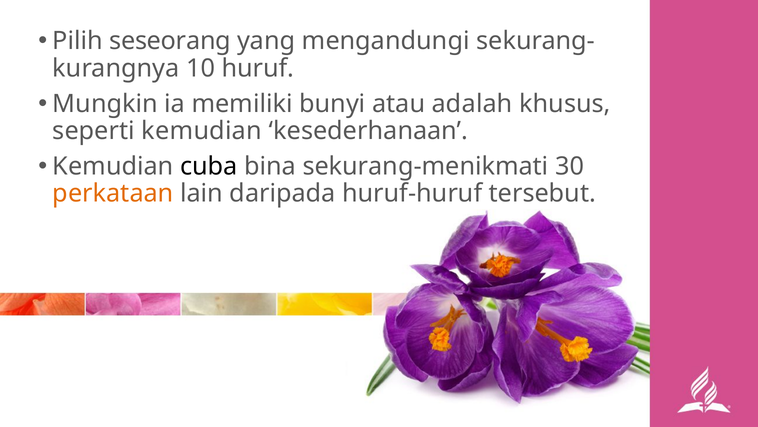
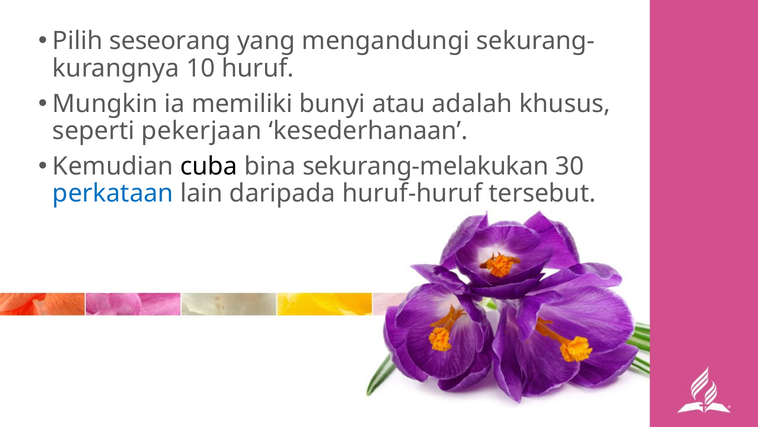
seperti kemudian: kemudian -> pekerjaan (202, 131)
sekurang-menikmati: sekurang-menikmati -> sekurang-melakukan (426, 166)
perkataan colour: orange -> blue (113, 193)
